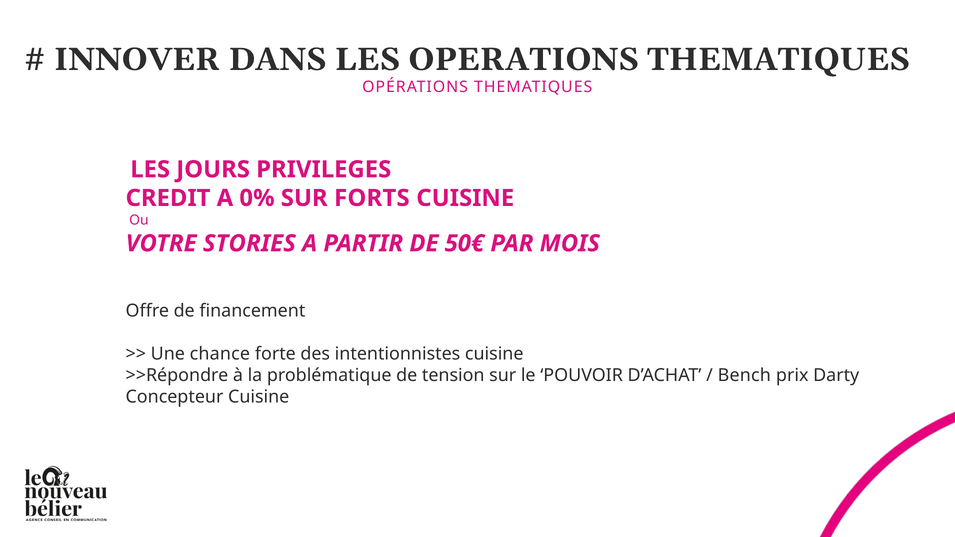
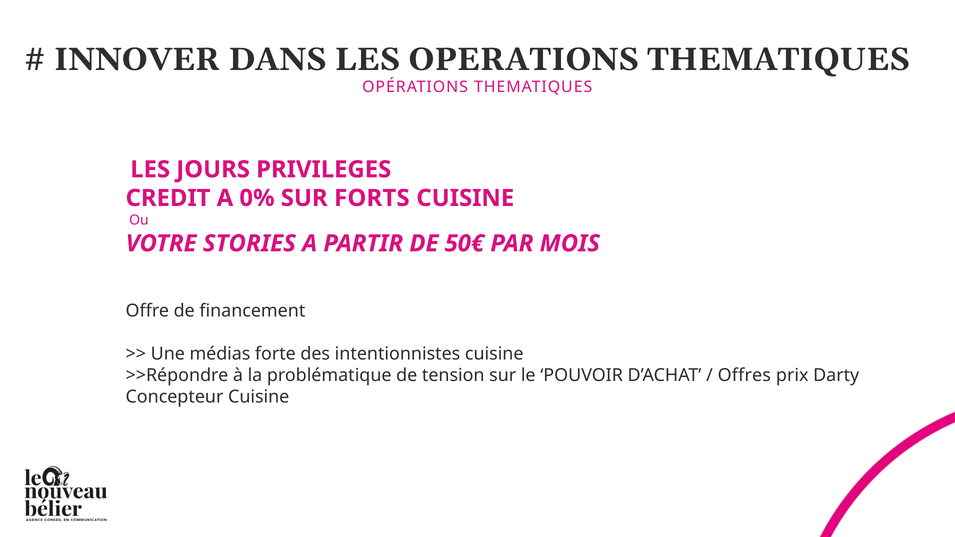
chance: chance -> médias (220, 354)
Bench: Bench -> Offres (744, 376)
